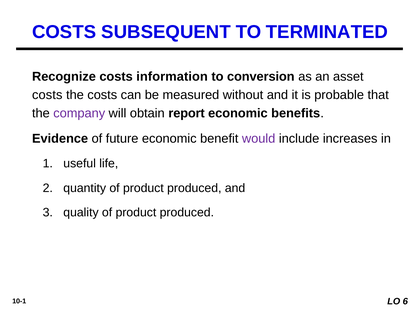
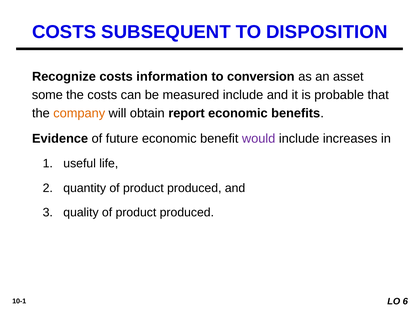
TERMINATED: TERMINATED -> DISPOSITION (327, 32)
costs: costs -> some (47, 95)
measured without: without -> include (243, 95)
company colour: purple -> orange (79, 113)
